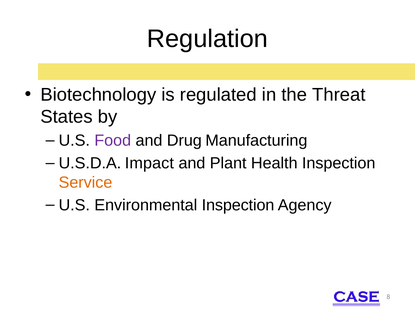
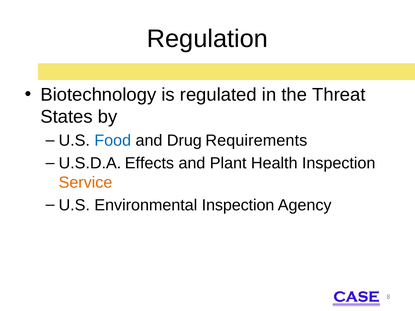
Food colour: purple -> blue (113, 141)
Manufacturing: Manufacturing -> Requirements (256, 141)
Impact: Impact -> Effects (149, 163)
